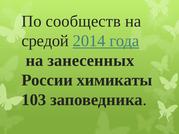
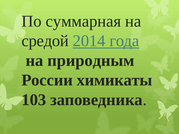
сообществ: сообществ -> суммарная (83, 21)
занесенных: занесенных -> природным (91, 61)
